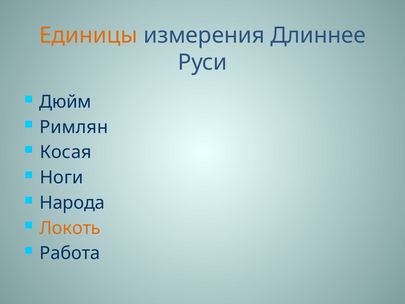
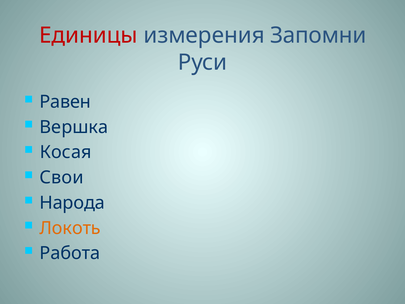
Единицы colour: orange -> red (88, 35)
Длиннее: Длиннее -> Запомни (318, 35)
Дюйм: Дюйм -> Равен (65, 102)
Римлян: Римлян -> Вершка (74, 127)
Ноги: Ноги -> Свои (62, 177)
